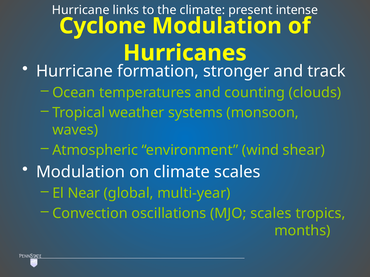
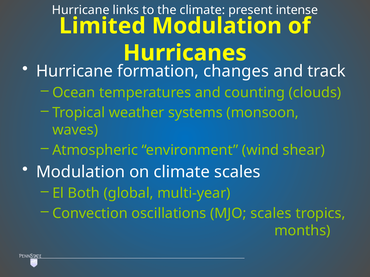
Cyclone: Cyclone -> Limited (102, 26)
stronger: stronger -> changes (236, 71)
Near: Near -> Both (84, 193)
